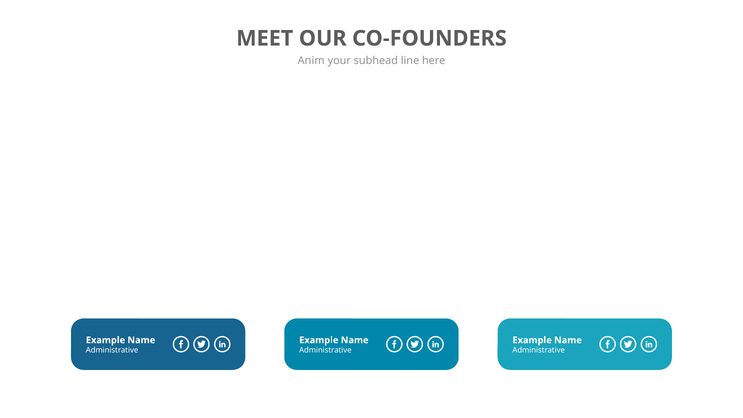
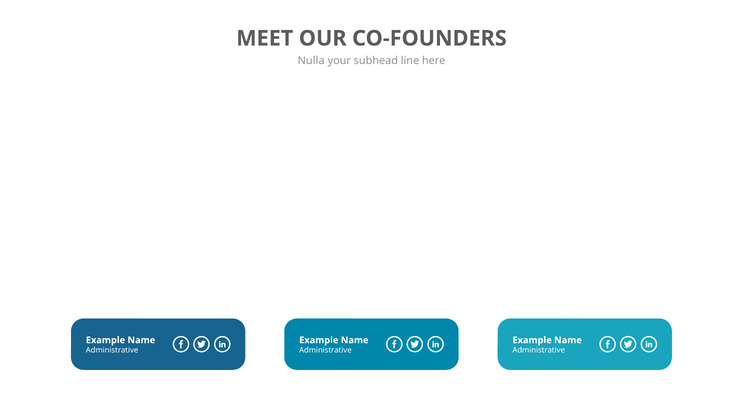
Anim: Anim -> Nulla (311, 61)
